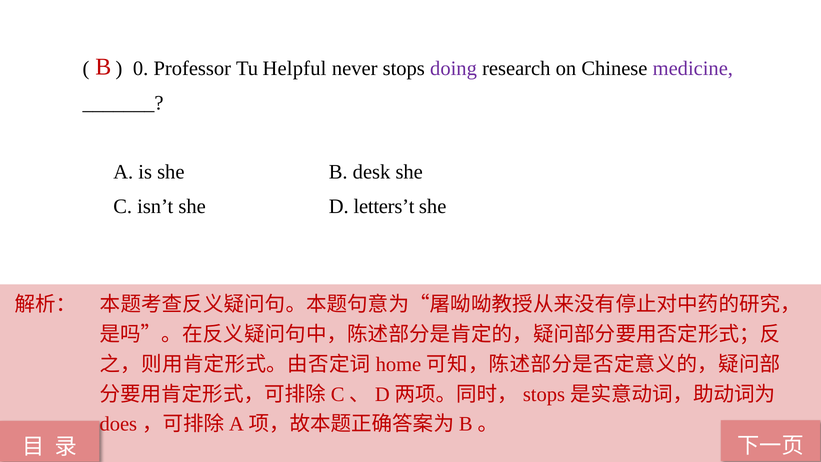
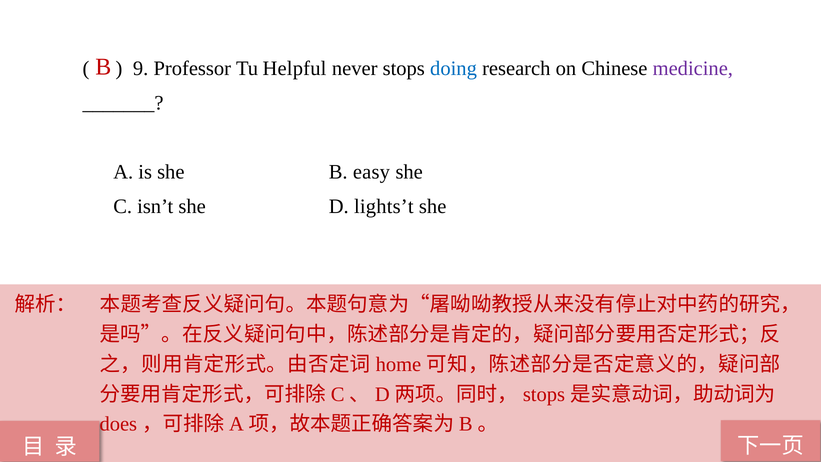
0: 0 -> 9 (141, 69)
doing colour: purple -> blue (453, 69)
desk: desk -> easy (371, 172)
letters’t: letters’t -> lights’t (384, 206)
